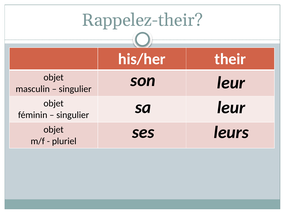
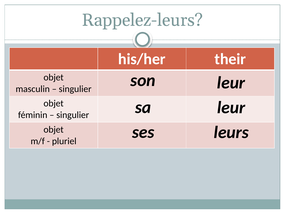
Rappelez-their: Rappelez-their -> Rappelez-leurs (142, 20)
